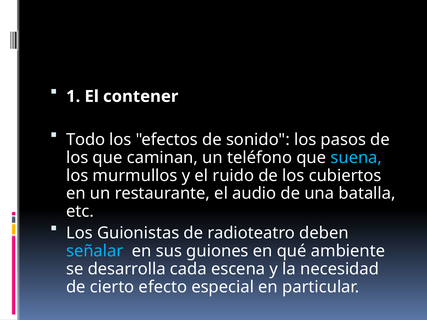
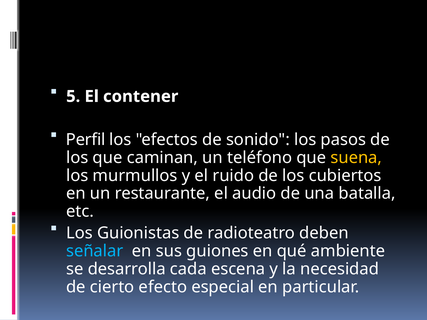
1: 1 -> 5 (73, 97)
Todo: Todo -> Perfil (86, 140)
suena colour: light blue -> yellow (356, 158)
